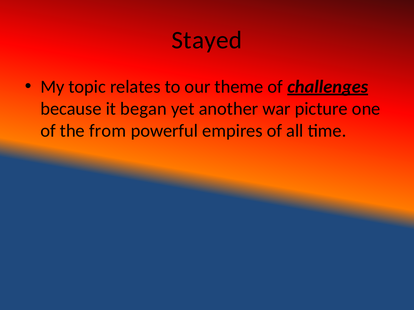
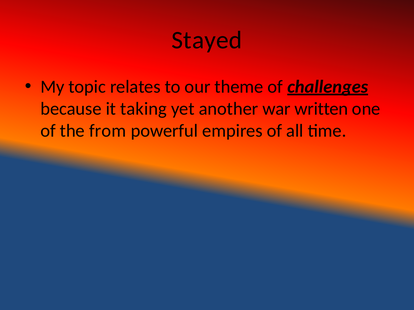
began: began -> taking (144, 109)
picture: picture -> written (321, 109)
